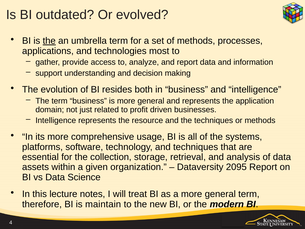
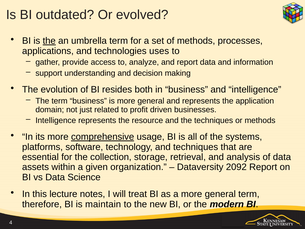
most: most -> uses (159, 51)
comprehensive underline: none -> present (103, 137)
2095: 2095 -> 2092 (236, 167)
